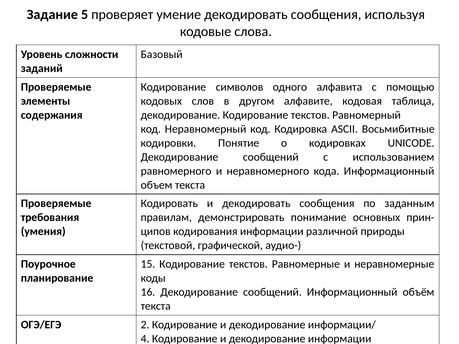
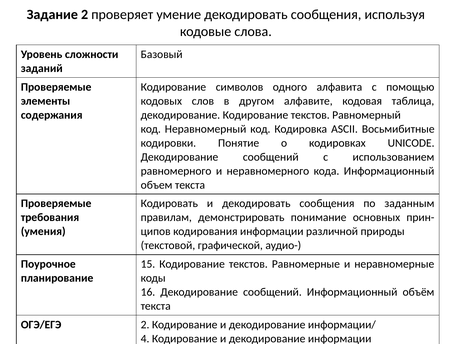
Задание 5: 5 -> 2 (85, 14)
